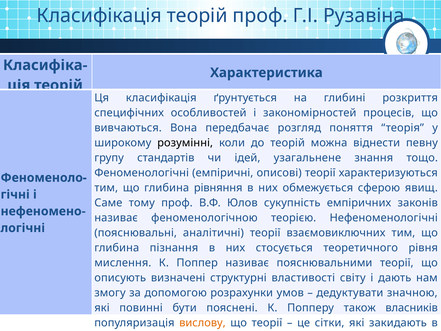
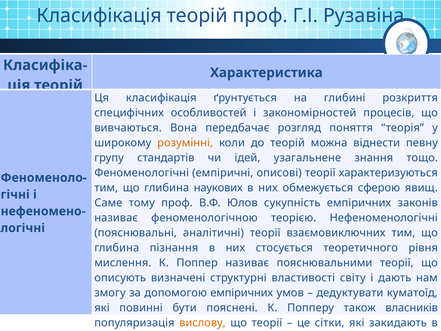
розумінні colour: black -> orange (185, 143)
рівняння: рівняння -> наукових (218, 188)
допомогою розрахунки: розрахунки -> емпіричних (242, 293)
значною: значною -> куматоїд (412, 293)
